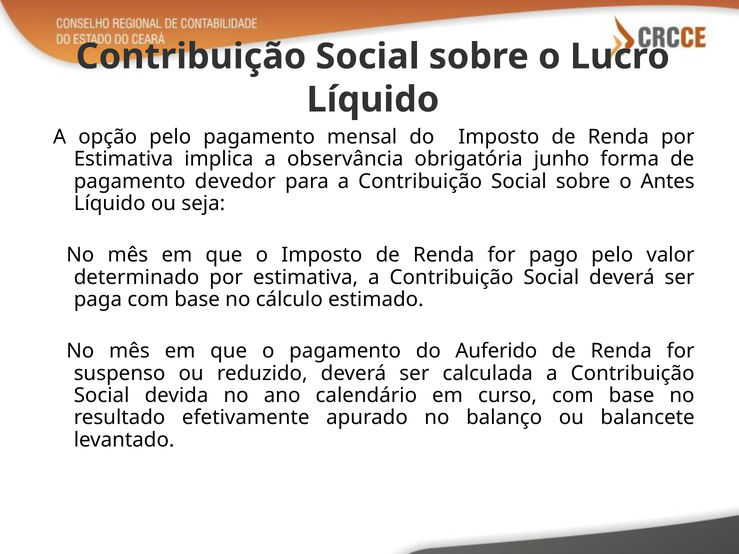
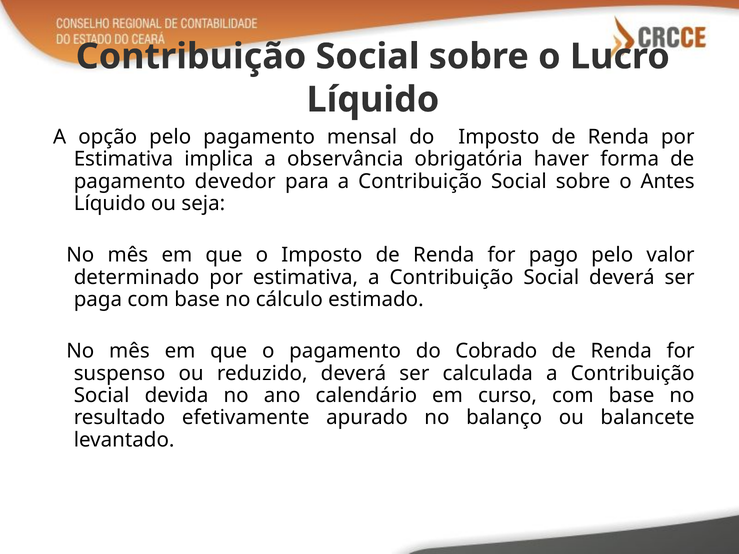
junho: junho -> haver (561, 159)
Auferido: Auferido -> Cobrado (496, 351)
